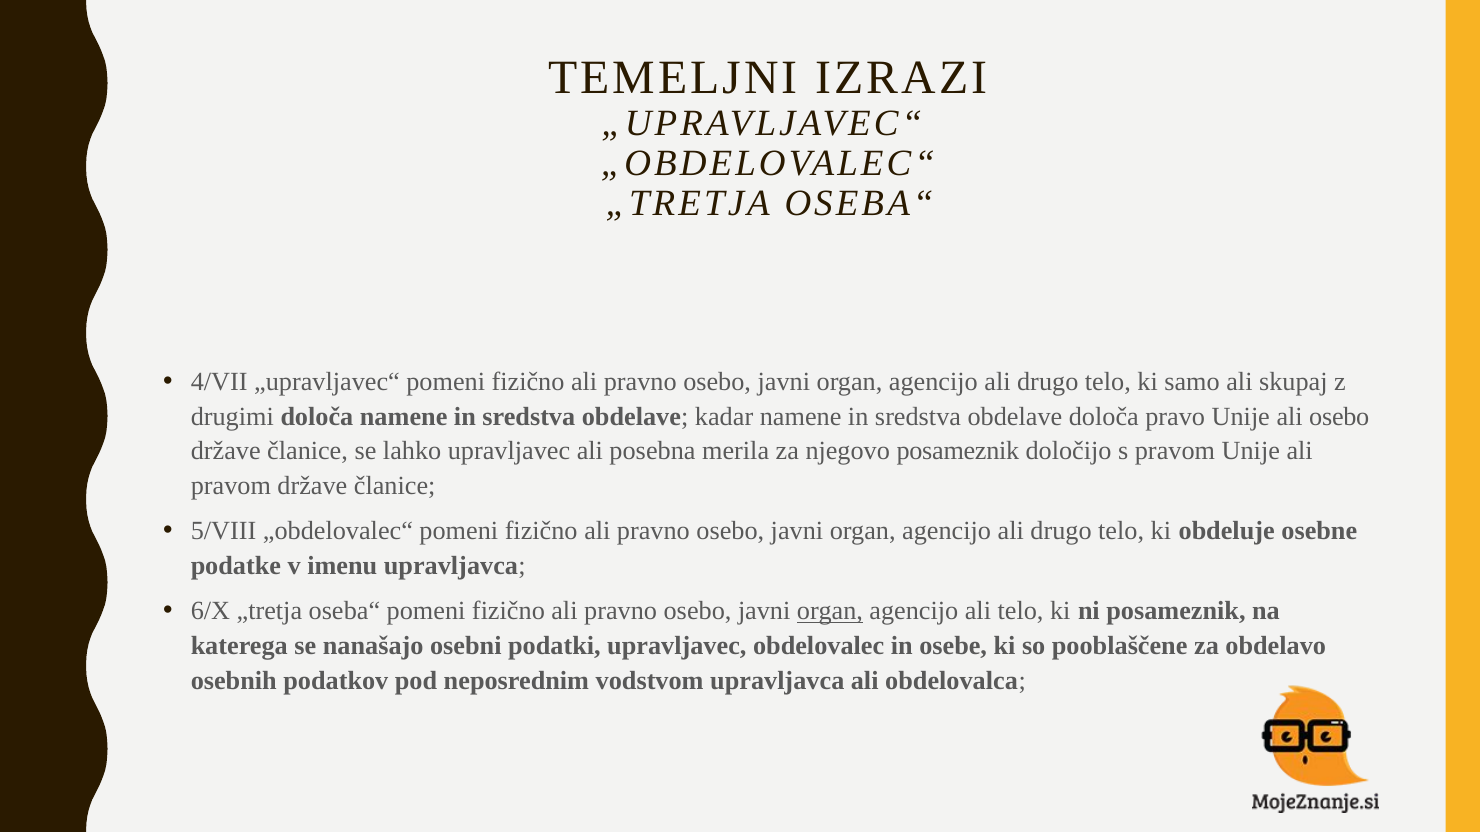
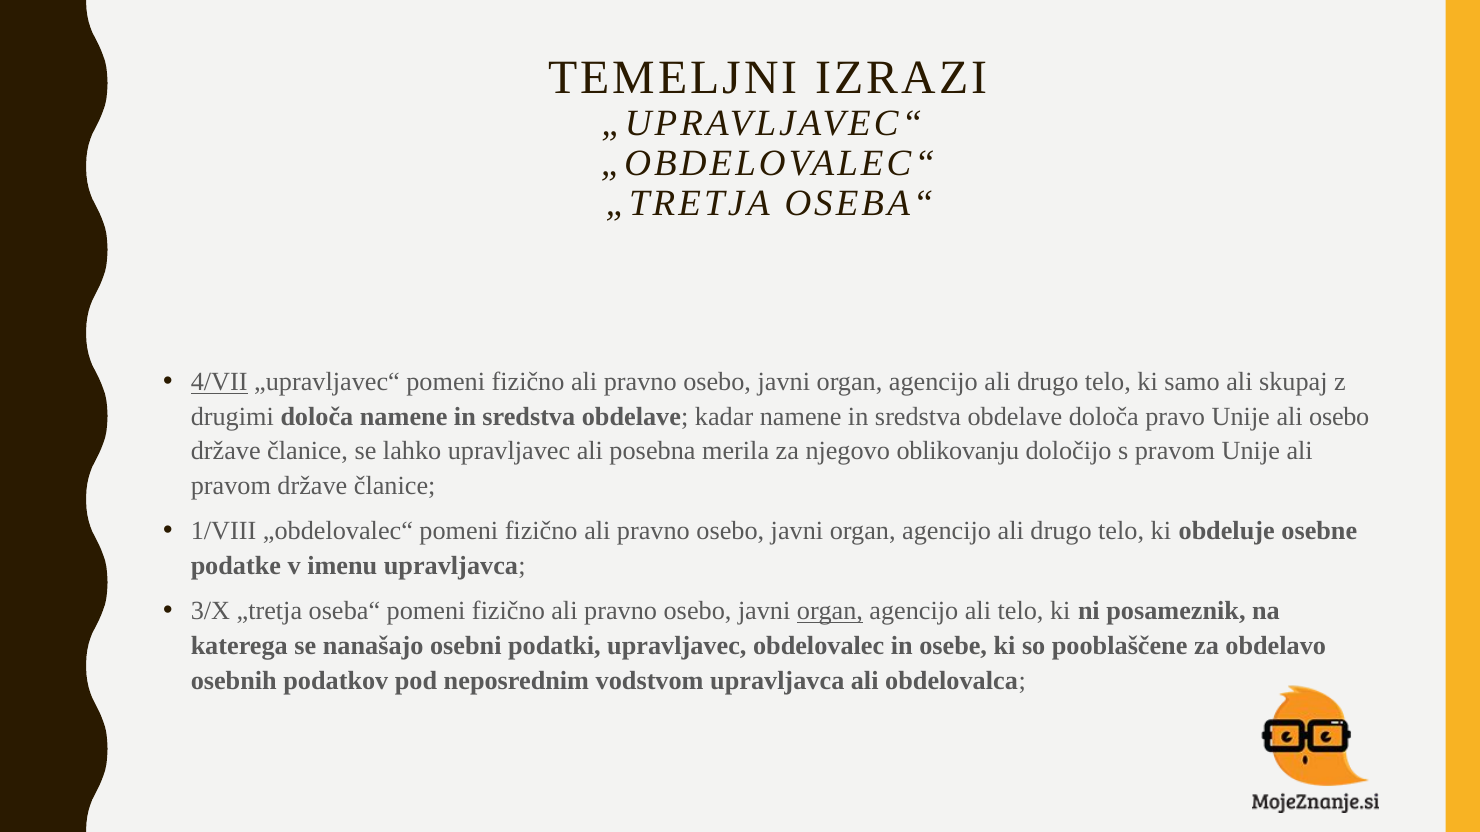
4/VII underline: none -> present (219, 382)
njegovo posameznik: posameznik -> oblikovanju (958, 452)
5/VIII: 5/VIII -> 1/VIII (224, 532)
6/X: 6/X -> 3/X (210, 612)
